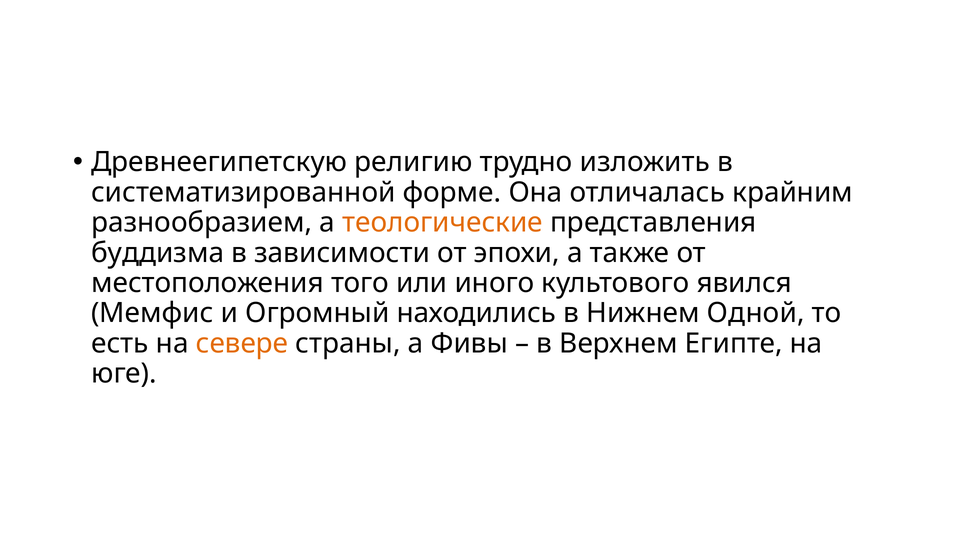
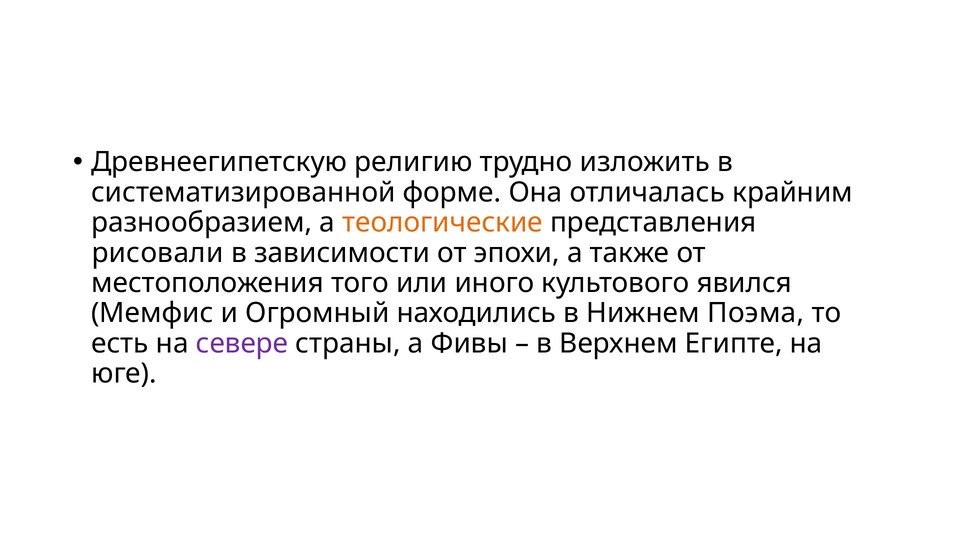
буддизма: буддизма -> рисовали (158, 253)
Одной: Одной -> Поэма (756, 313)
севере colour: orange -> purple (242, 343)
